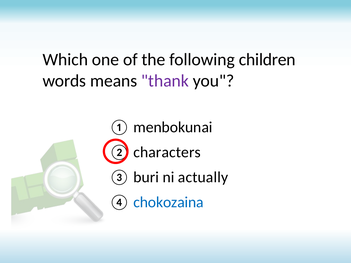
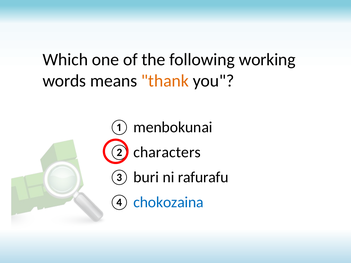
children: children -> working (267, 60)
thank colour: purple -> orange (165, 81)
actually: actually -> rafurafu (203, 177)
